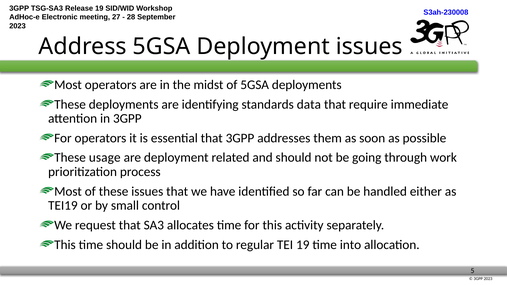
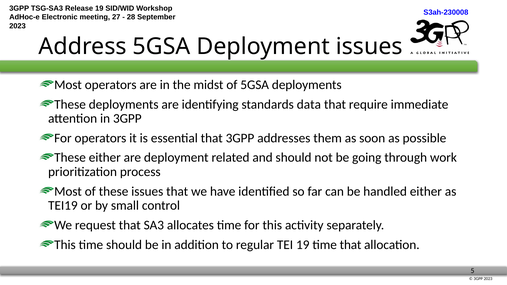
These usage: usage -> either (105, 158)
time into: into -> that (351, 245)
